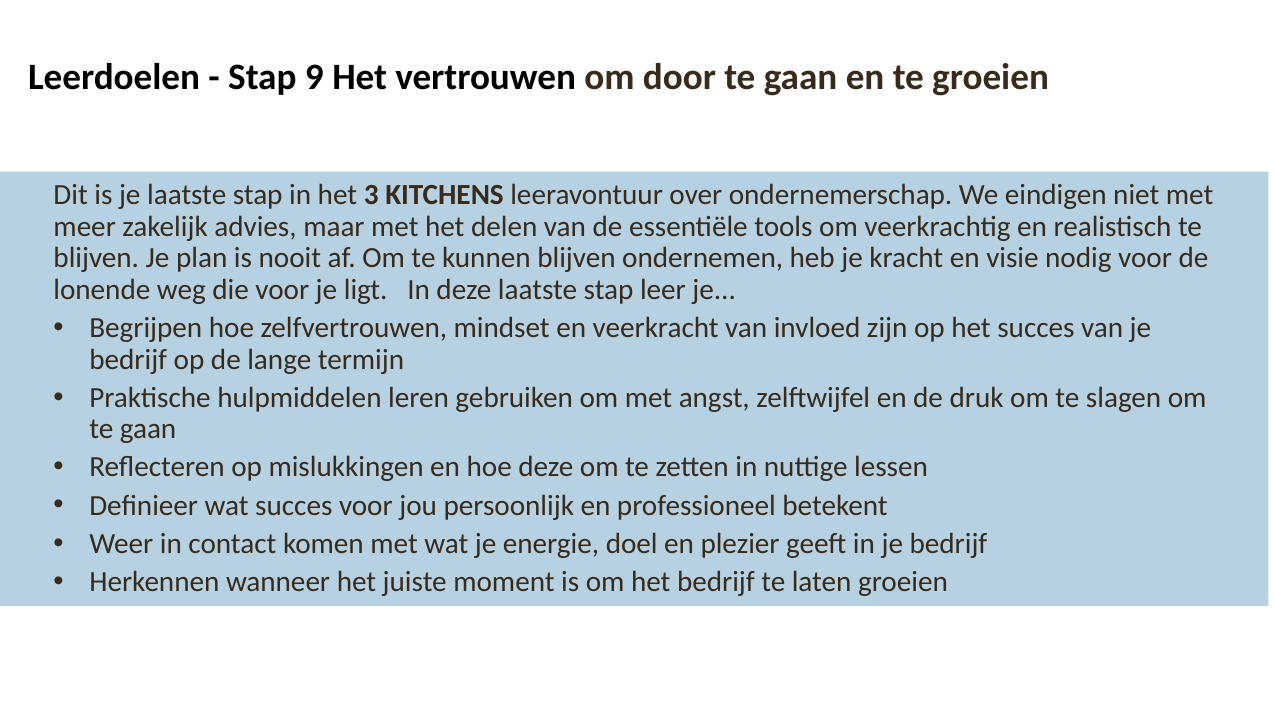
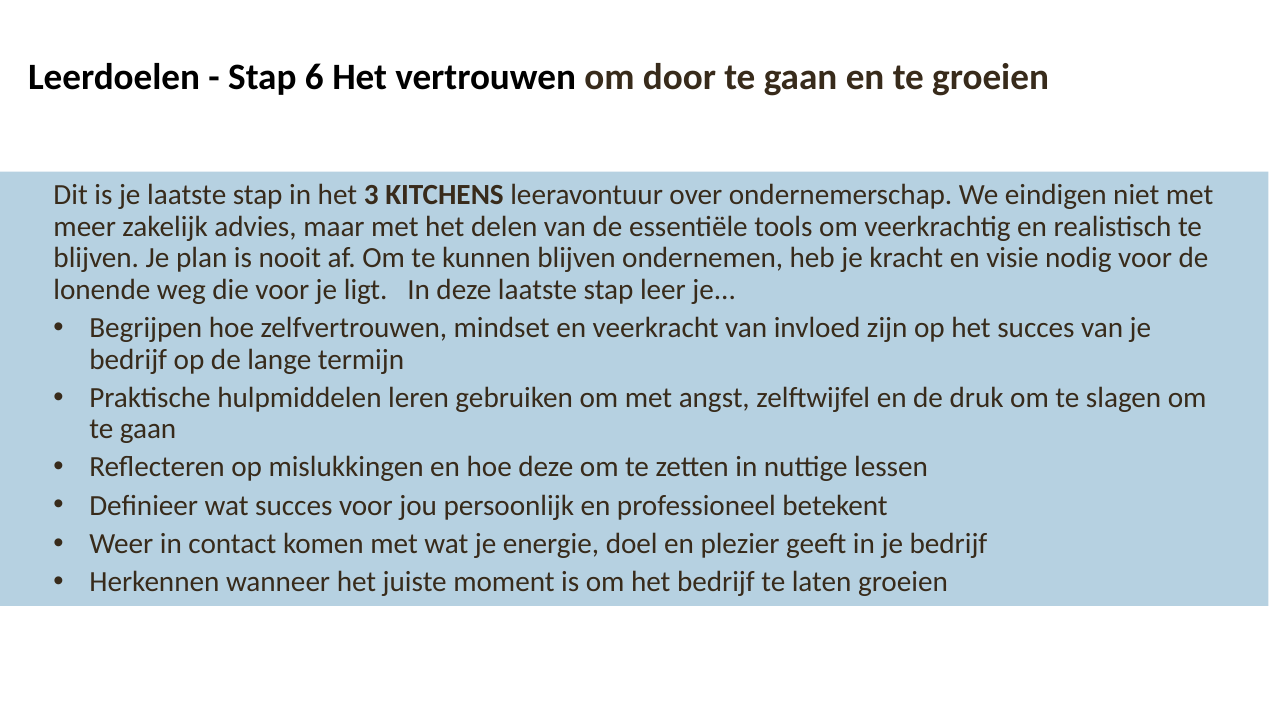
9: 9 -> 6 (314, 77)
